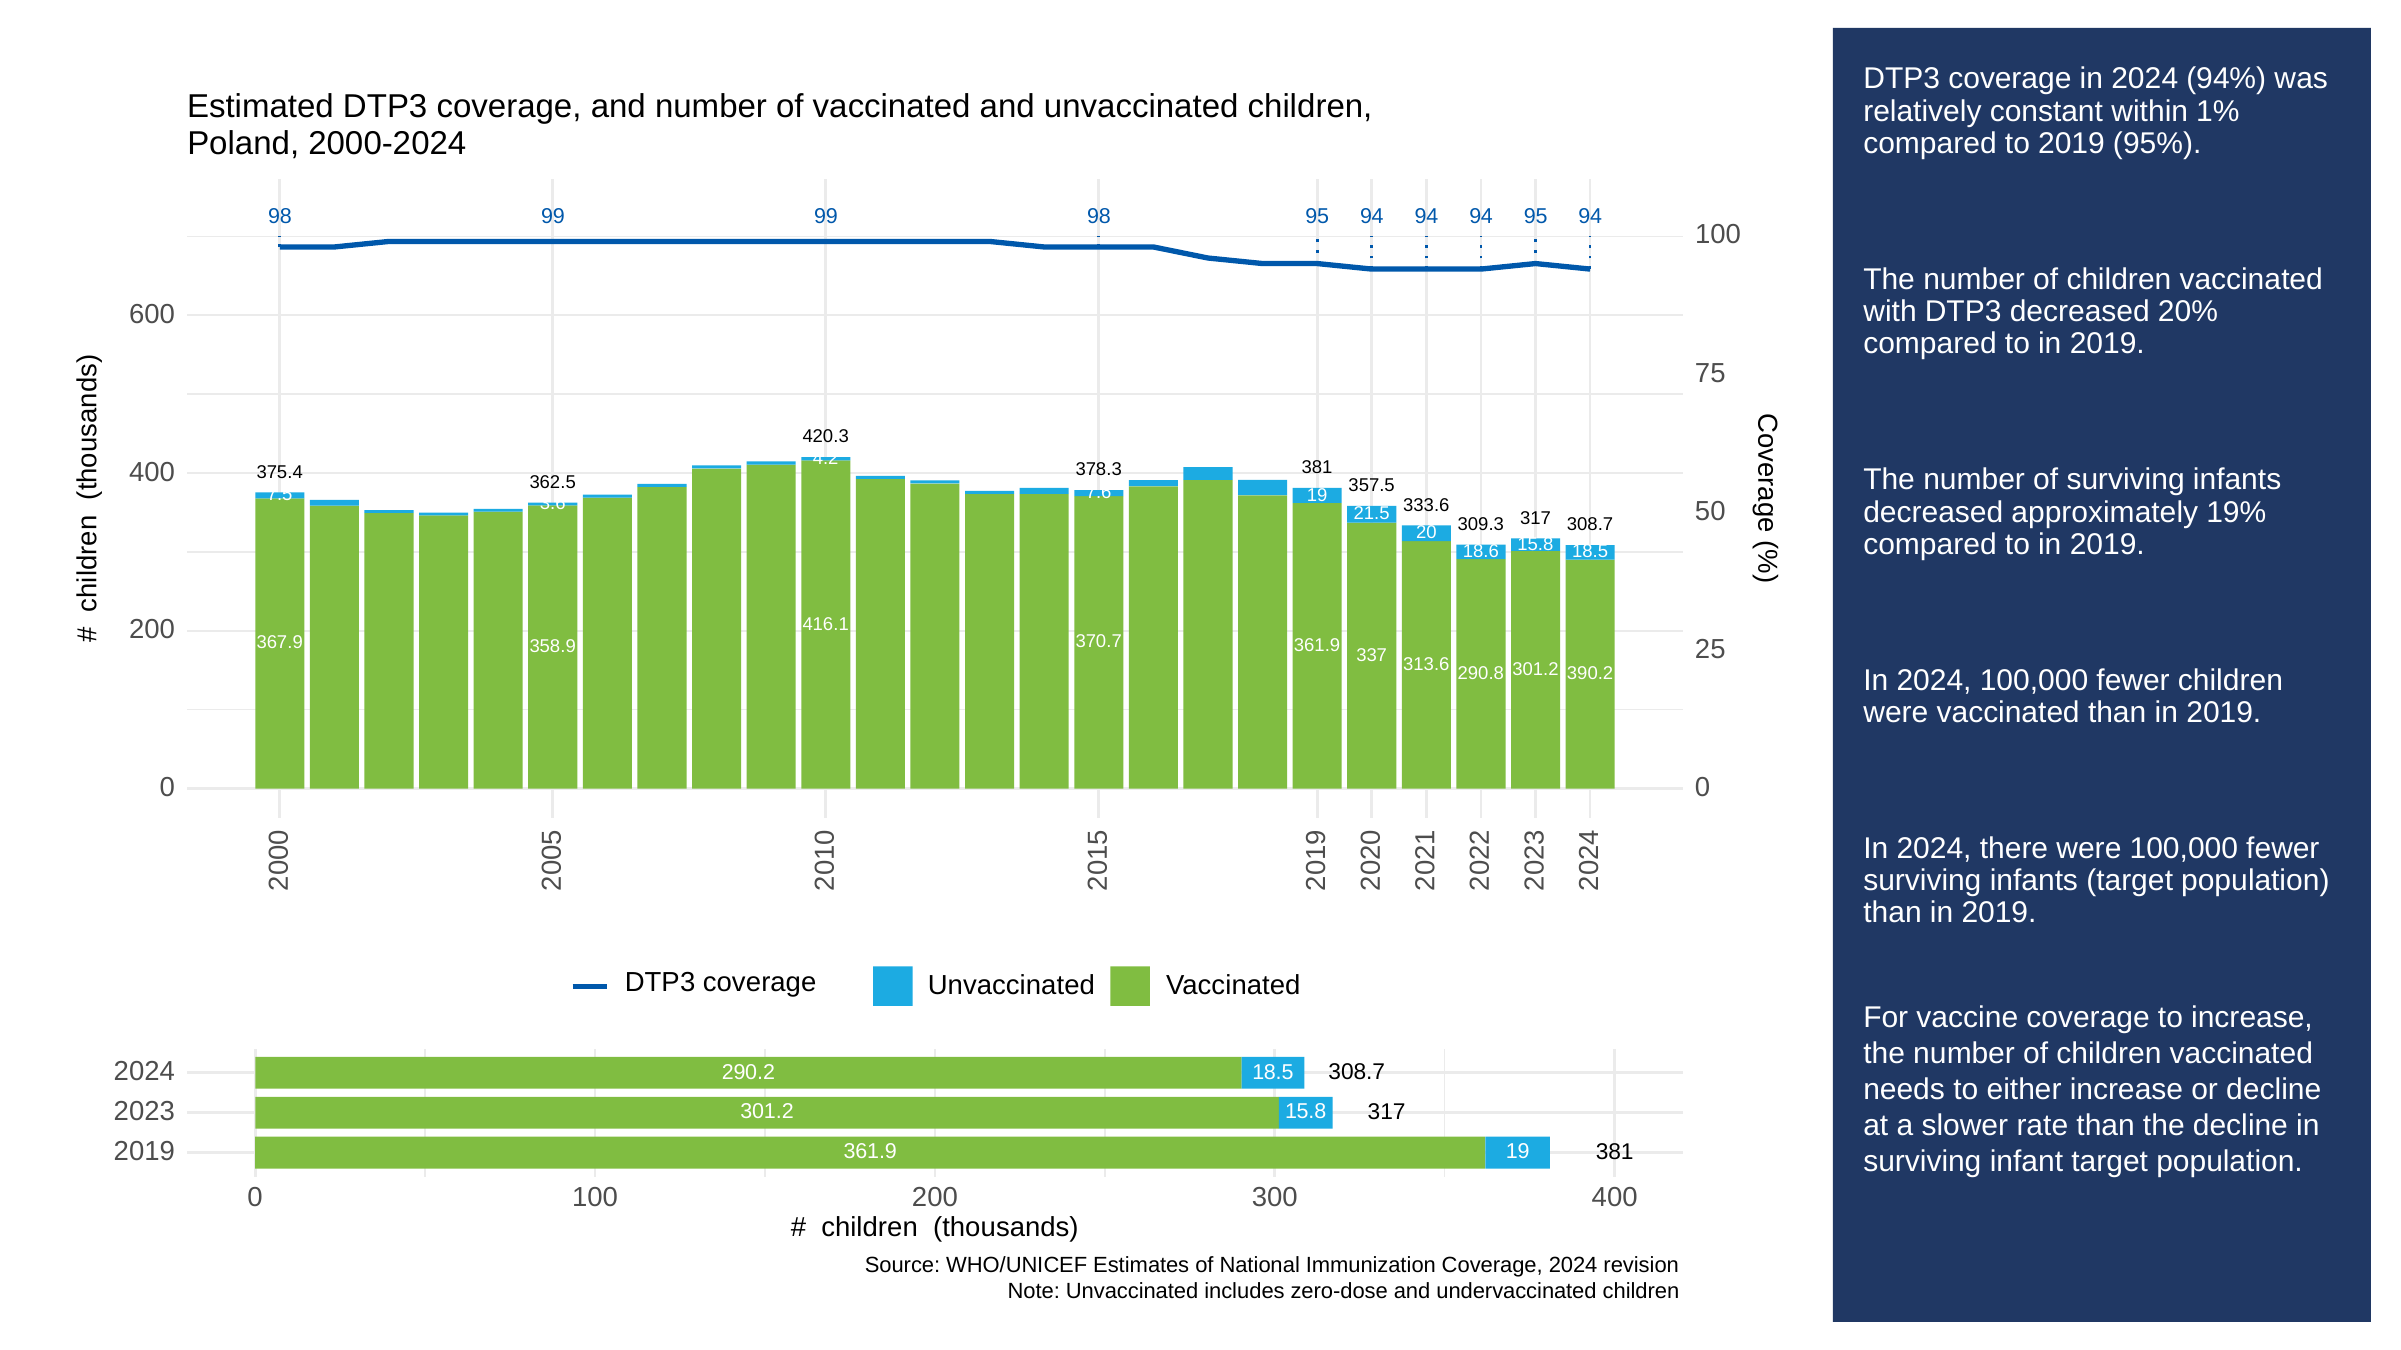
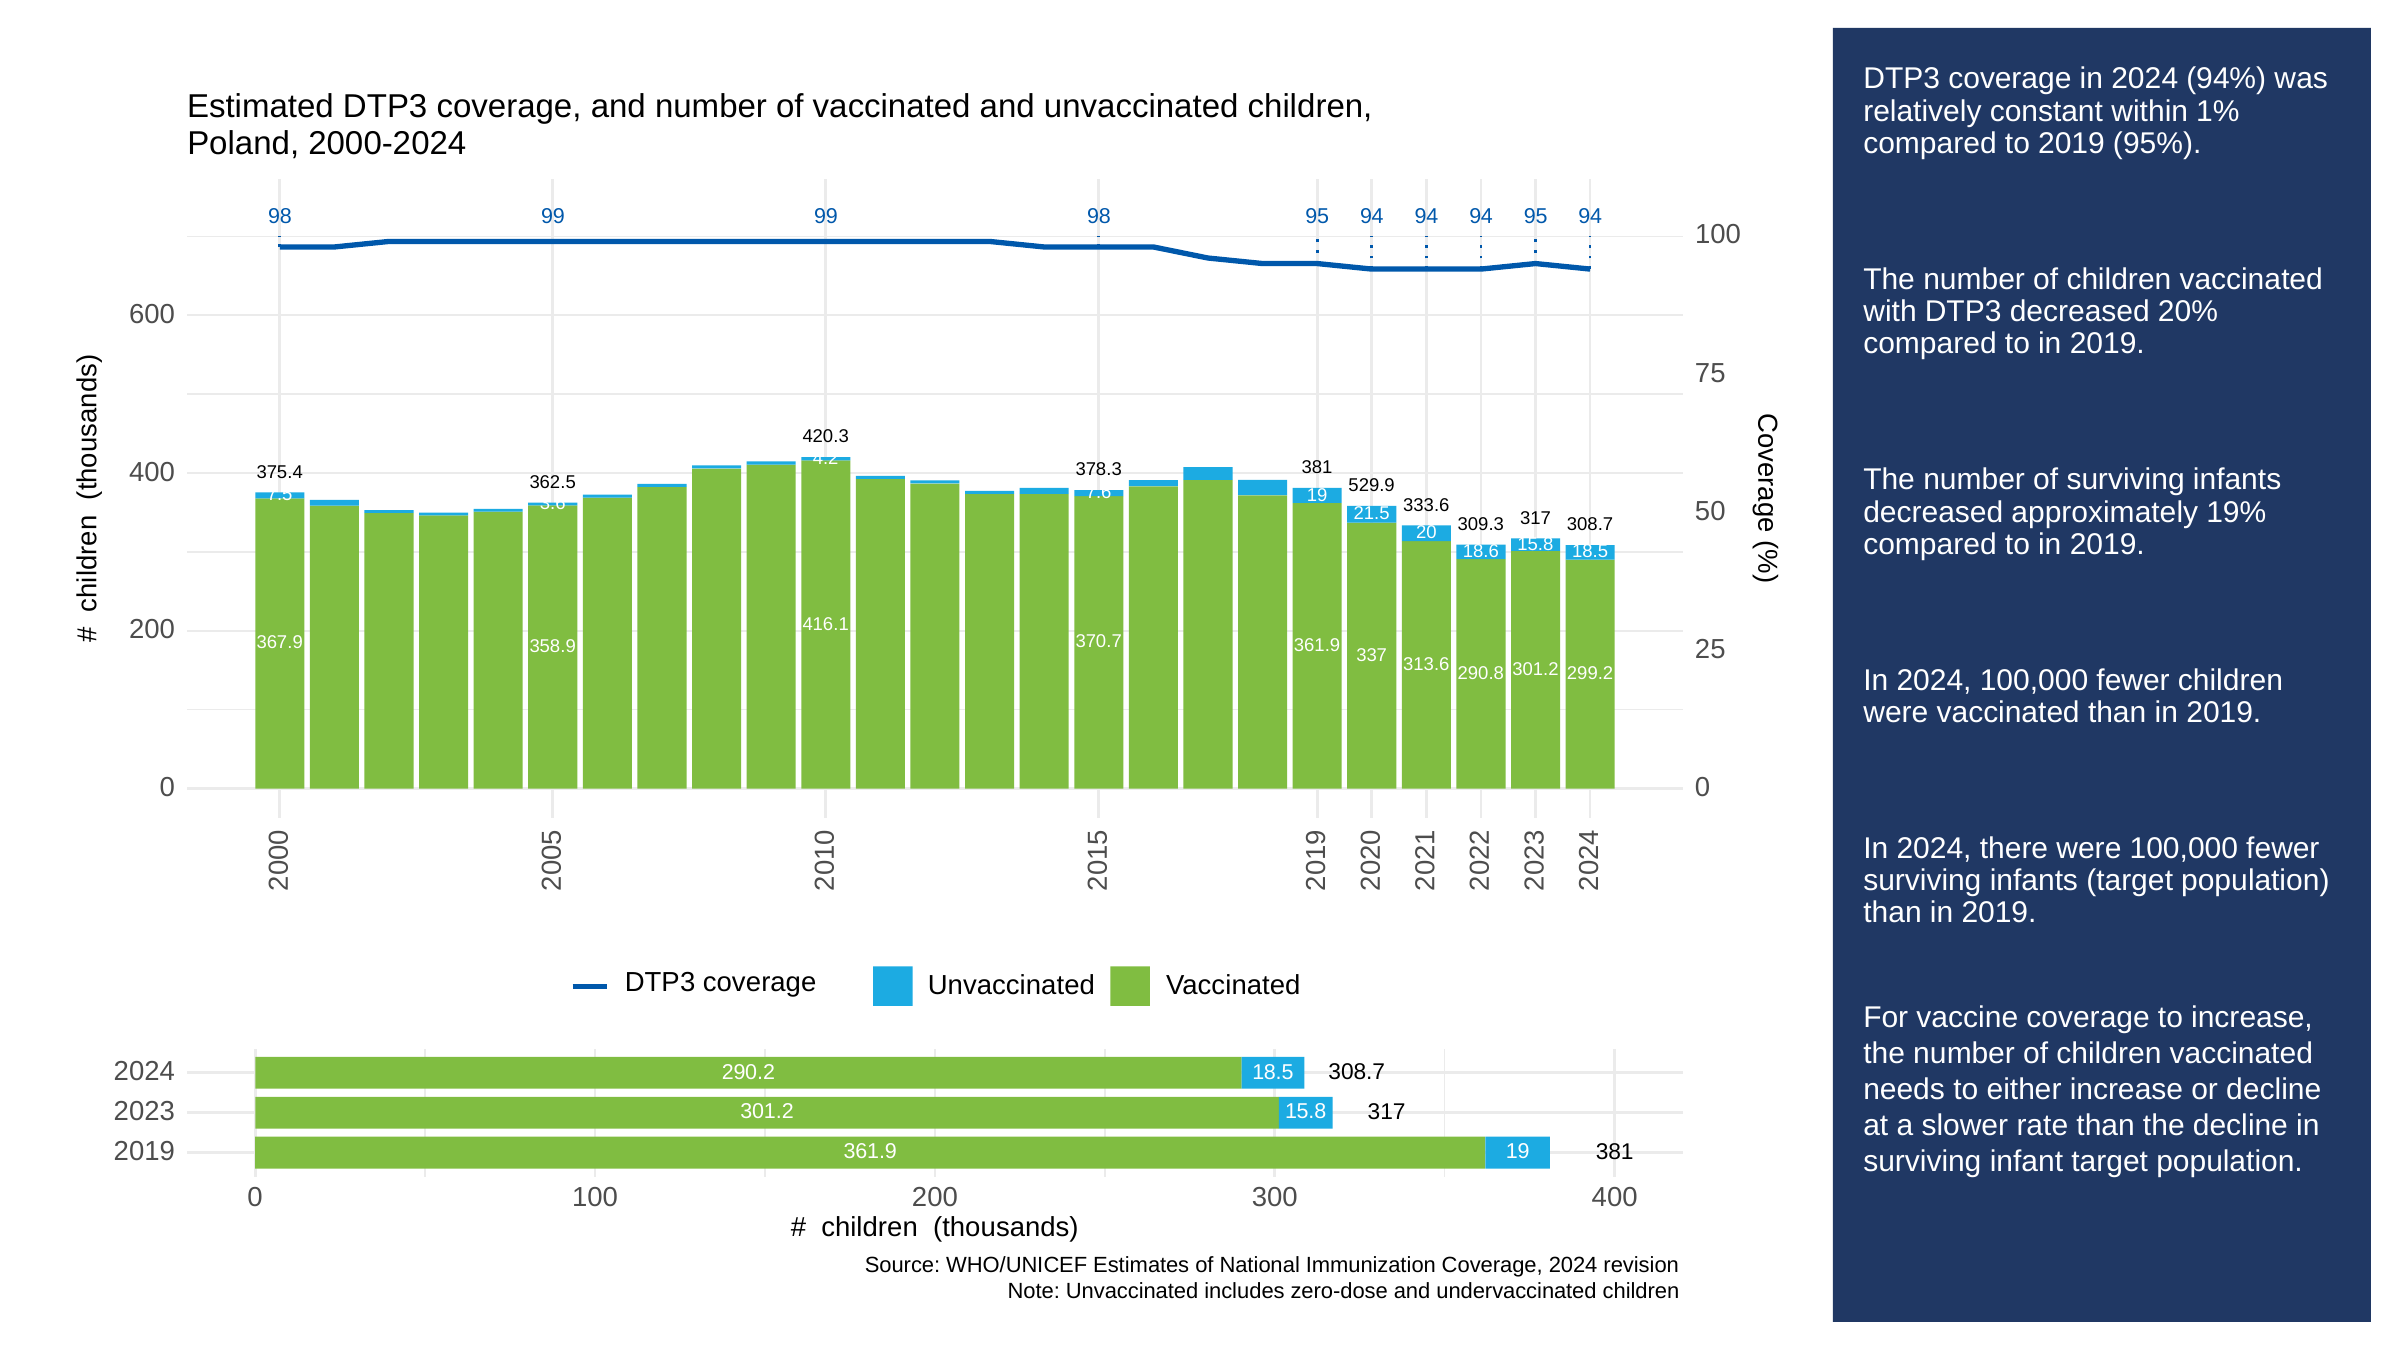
357.5: 357.5 -> 529.9 (1372, 485)
390.2: 390.2 -> 299.2 (1590, 674)
